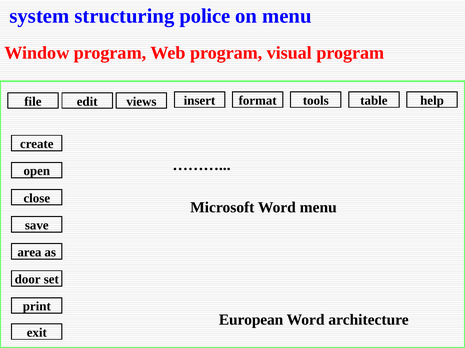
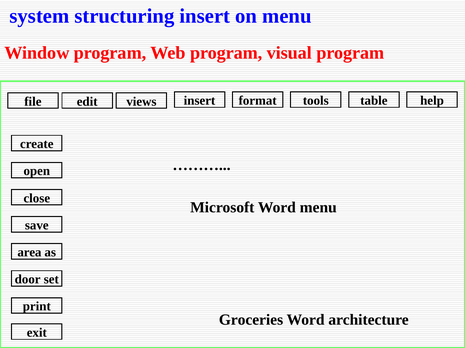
structuring police: police -> insert (205, 16)
European: European -> Groceries (251, 320)
